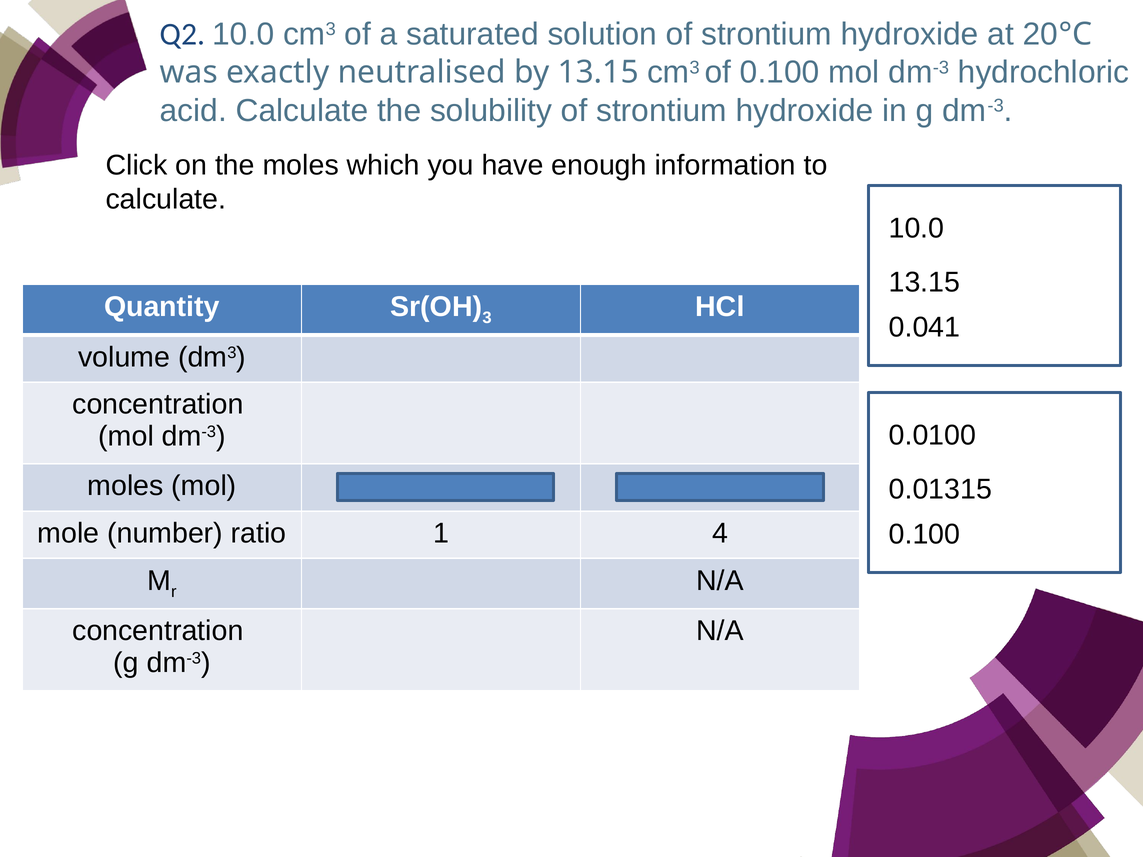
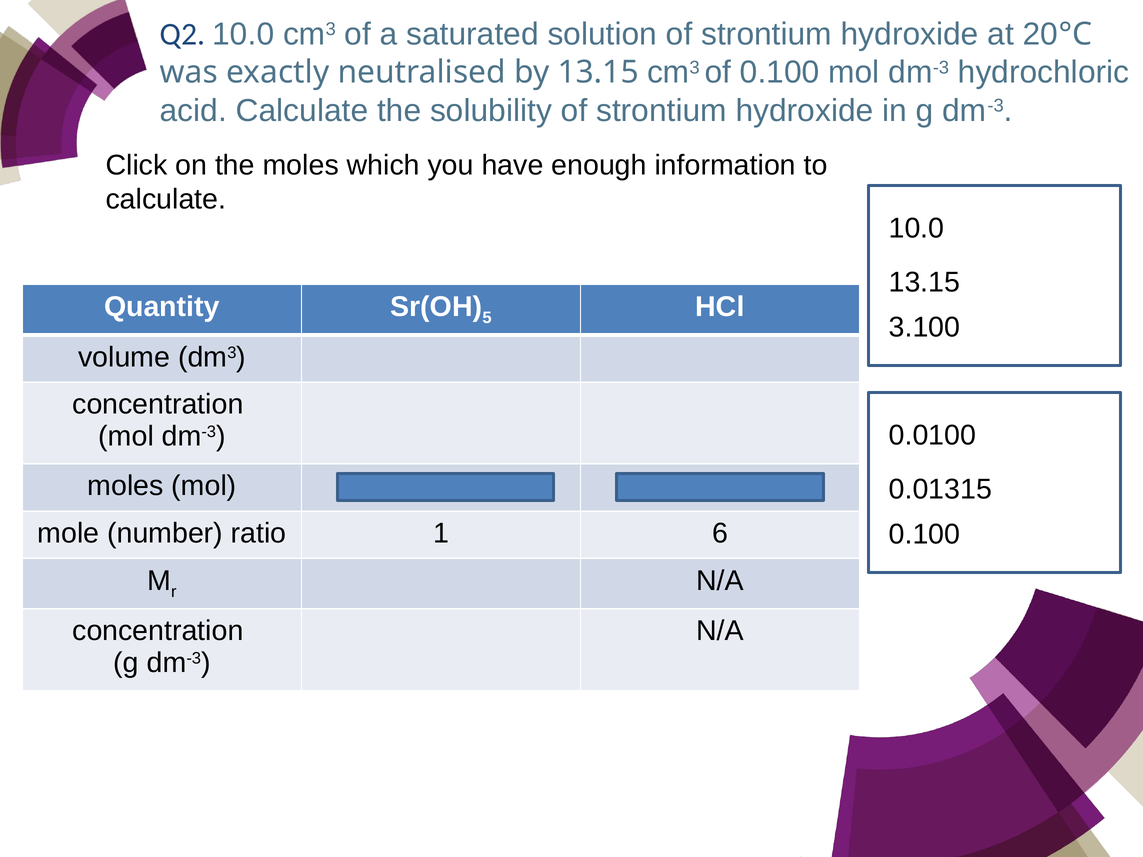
3: 3 -> 5 (487, 318)
0.041: 0.041 -> 3.100 (924, 327)
4: 4 -> 6 (720, 533)
